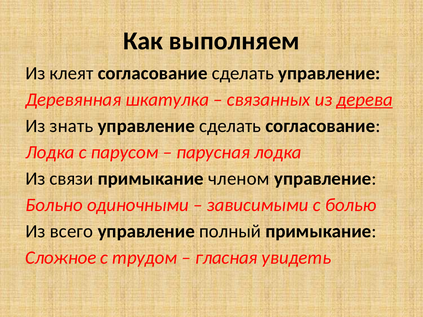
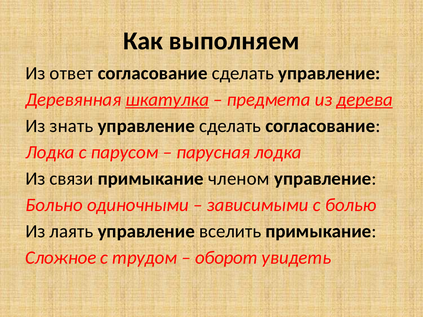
клеят: клеят -> ответ (71, 73)
шкатулка underline: none -> present (167, 100)
связанных: связанных -> предмета (269, 100)
всего: всего -> лаять (71, 231)
полный: полный -> вселить (230, 231)
гласная: гласная -> оборот (226, 258)
